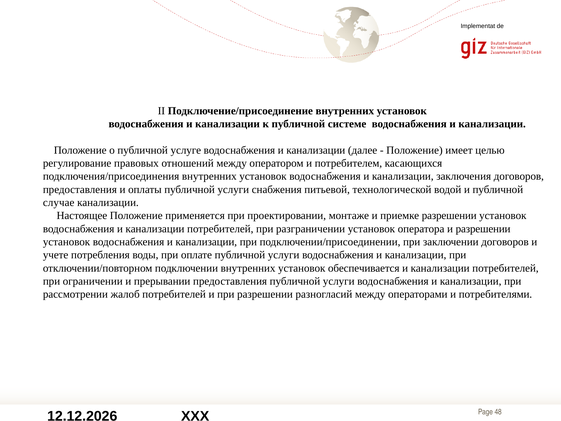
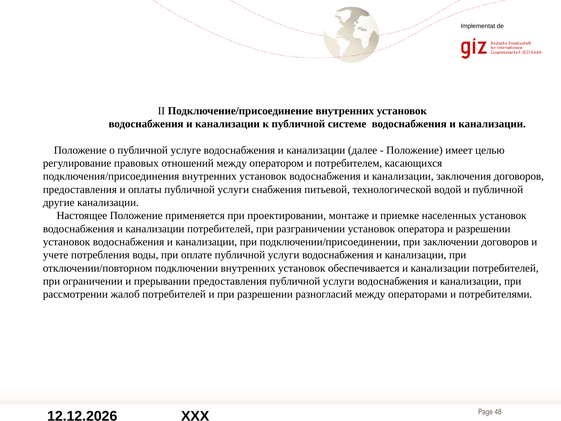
случае: случае -> другие (59, 202)
приемке разрешении: разрешении -> населенных (449, 216)
